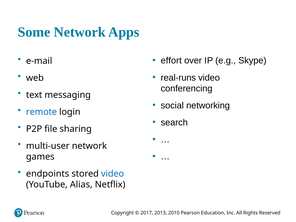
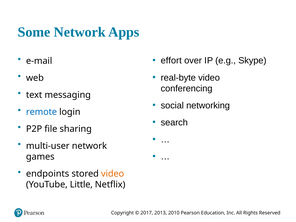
real-runs: real-runs -> real-byte (178, 78)
video colour: blue -> orange (113, 174)
Alias: Alias -> Little (81, 185)
